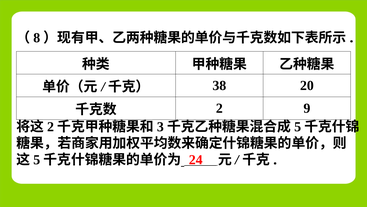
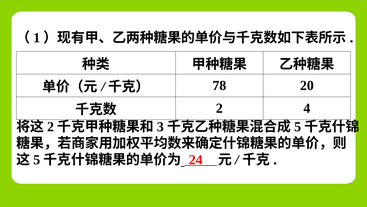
8: 8 -> 1 (37, 38)
38: 38 -> 78 (219, 85)
9: 9 -> 4 (307, 108)
